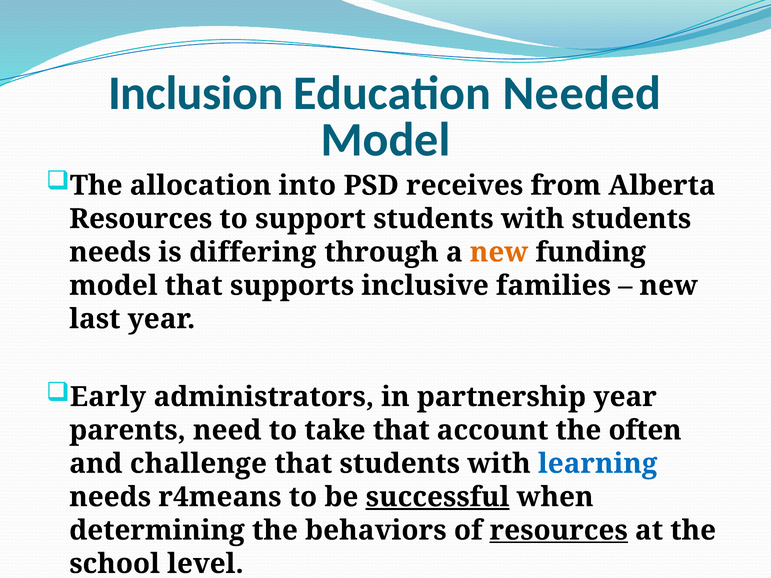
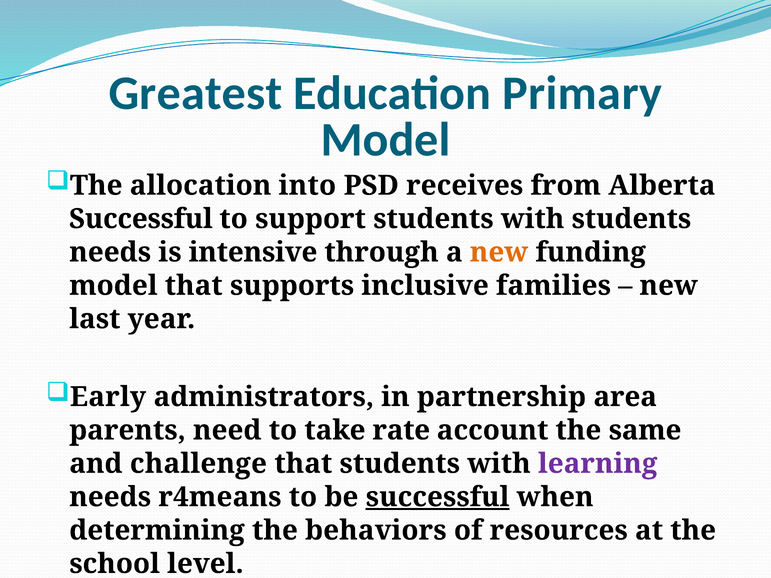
Inclusion: Inclusion -> Greatest (195, 94)
Needed: Needed -> Primary (582, 94)
Resources: Resources -> Successful (141, 219)
differing: differing -> intensive (253, 252)
partnership year: year -> area (625, 397)
take that: that -> rate (401, 430)
often: often -> same (645, 430)
learning colour: blue -> purple (598, 464)
resources underline: present -> none (559, 531)
